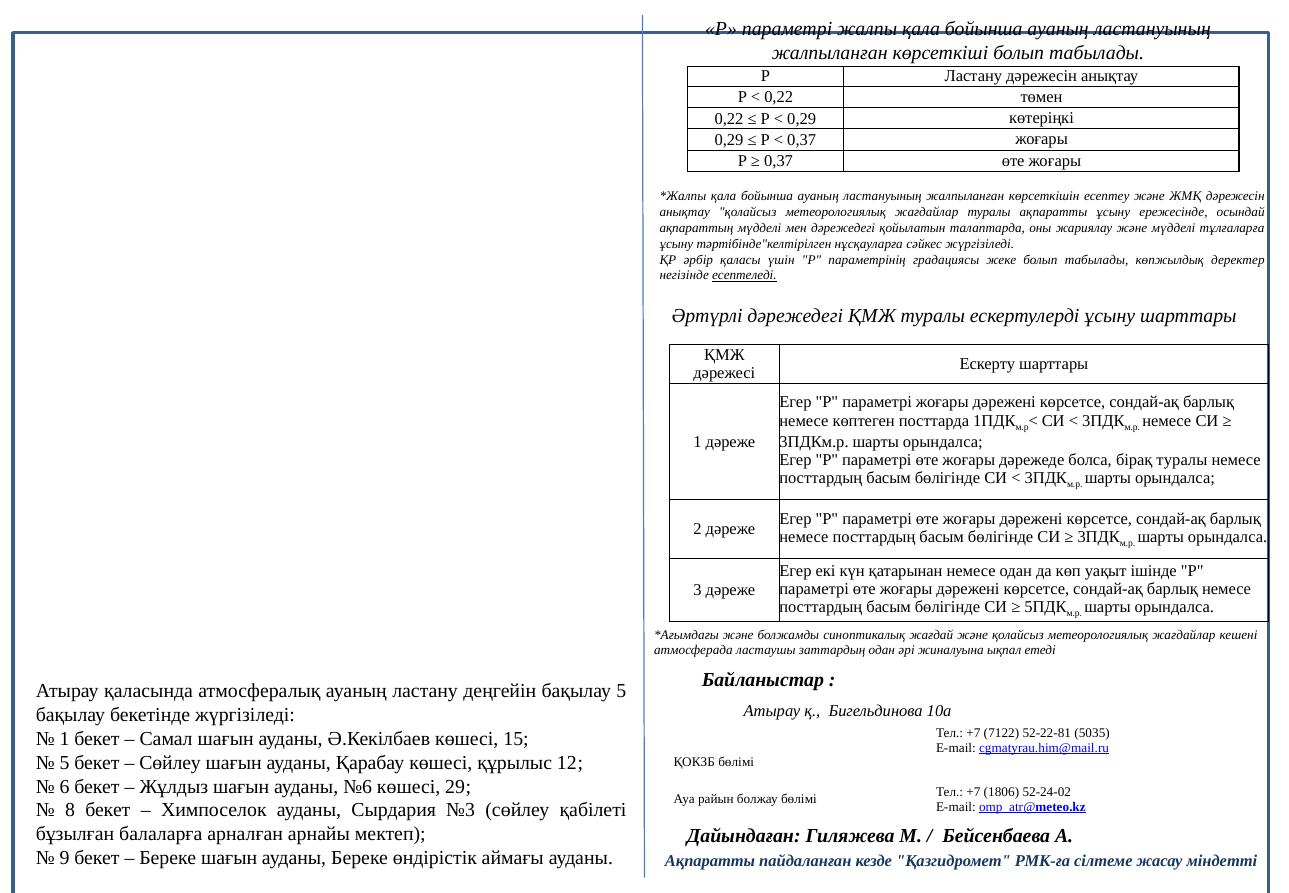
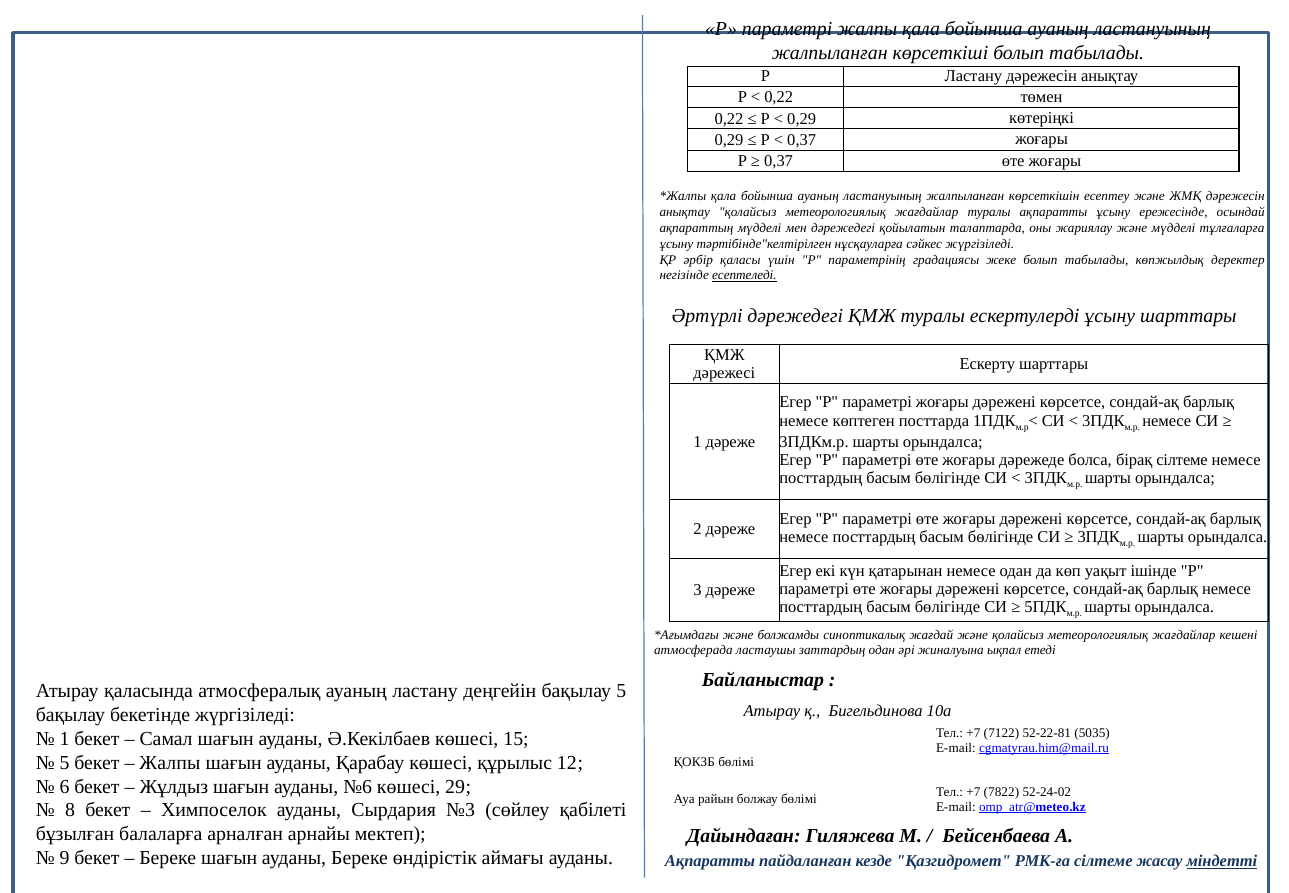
бірақ туралы: туралы -> сілтеме (1182, 460)
Сөйлеу: Сөйлеу -> Жалпы (170, 762)
1806: 1806 -> 7822 (1001, 792)
міндетті underline: none -> present (1222, 861)
